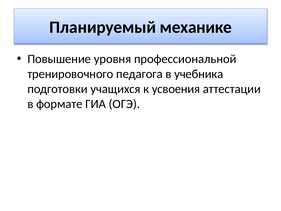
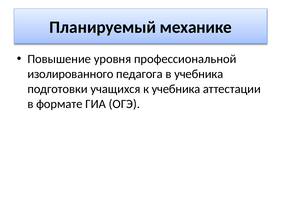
тренировочного: тренировочного -> изолированного (70, 74)
к усвоения: усвоения -> учебника (176, 89)
